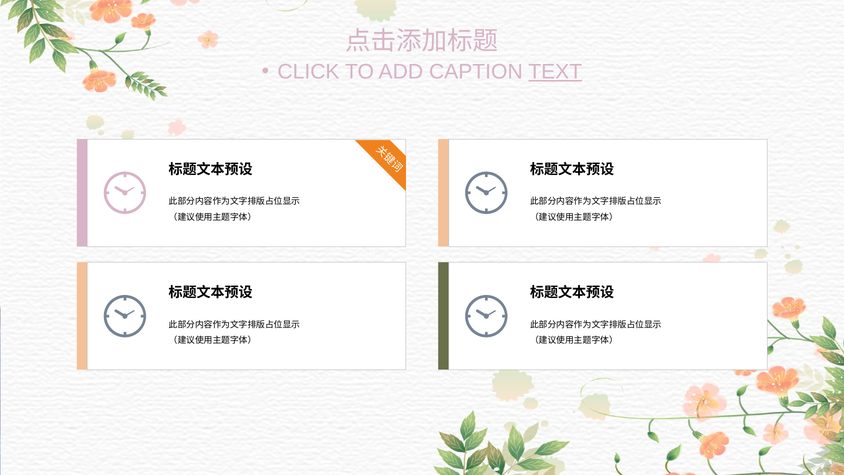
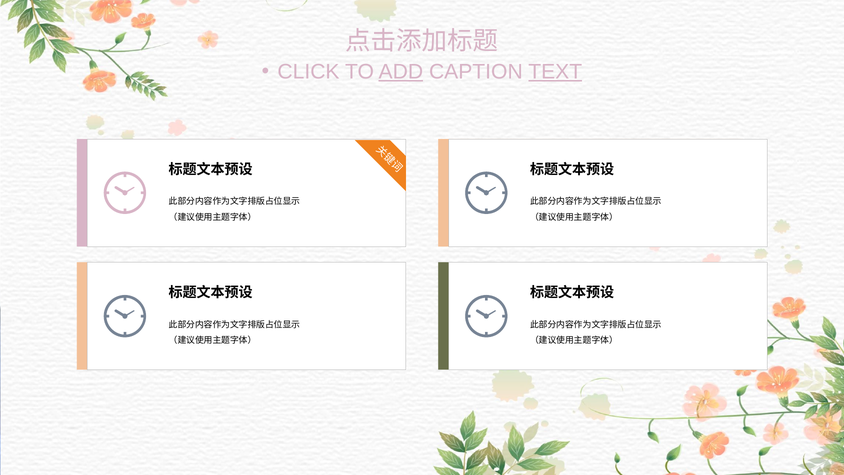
ADD underline: none -> present (401, 72)
